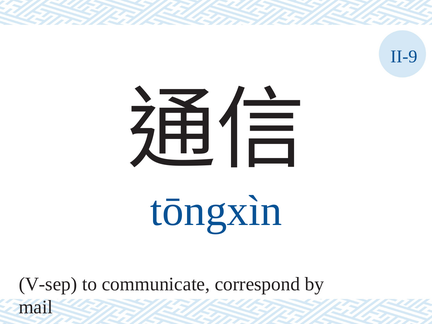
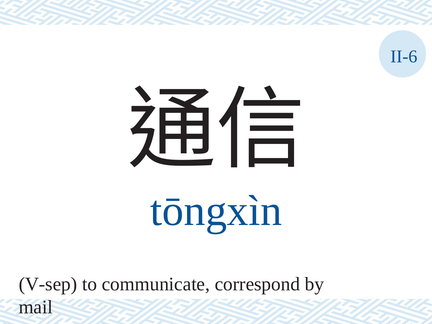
II-9: II-9 -> II-6 (404, 57)
